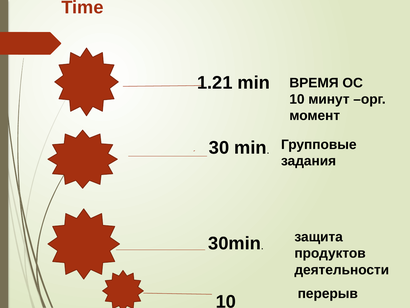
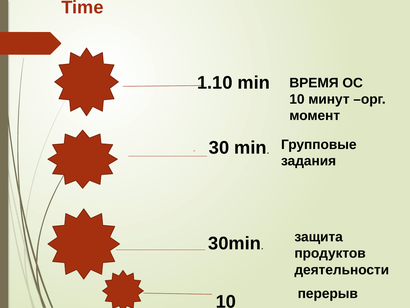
1.21: 1.21 -> 1.10 (215, 83)
